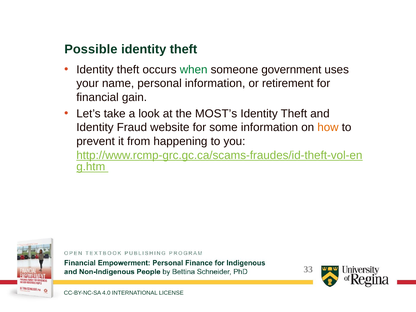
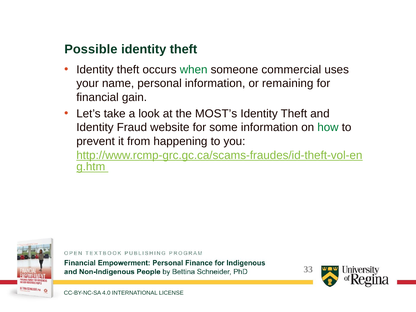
government: government -> commercial (291, 70)
retirement: retirement -> remaining (288, 83)
how colour: orange -> green (328, 127)
